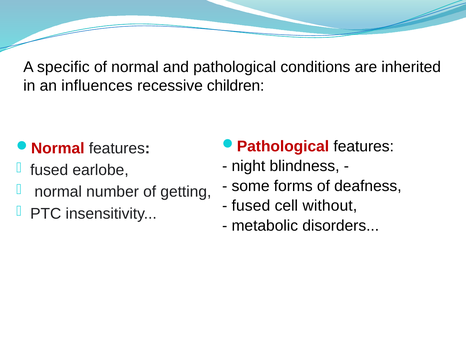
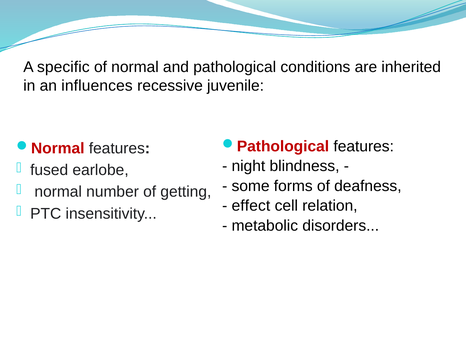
children: children -> juvenile (236, 86)
fused: fused -> effect (251, 206)
without: without -> relation (330, 206)
